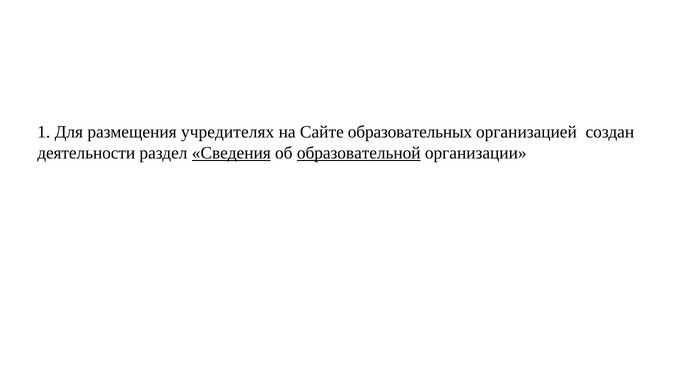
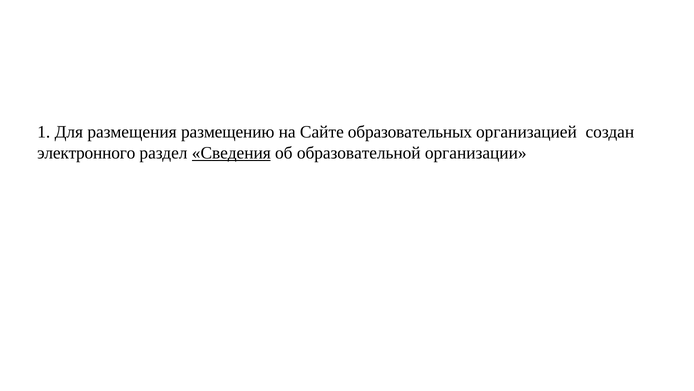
учредителях: учредителях -> размещению (228, 132)
деятельности: деятельности -> электронного (86, 153)
образовательной underline: present -> none (359, 153)
